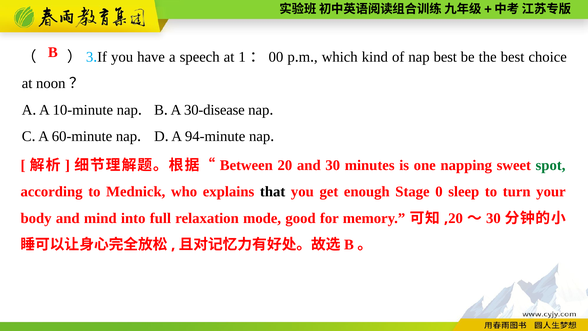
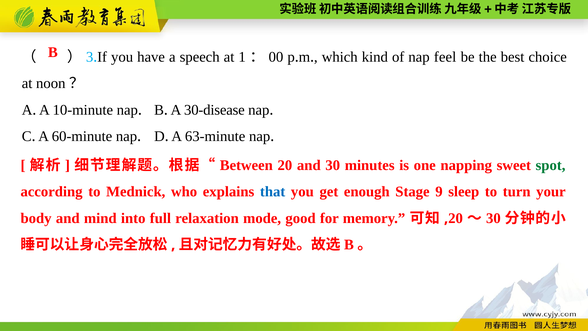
nap best: best -> feel (445, 57)
94-minute: 94-minute -> 63-minute (215, 136)
that colour: black -> blue (273, 192)
0: 0 -> 9 (439, 192)
